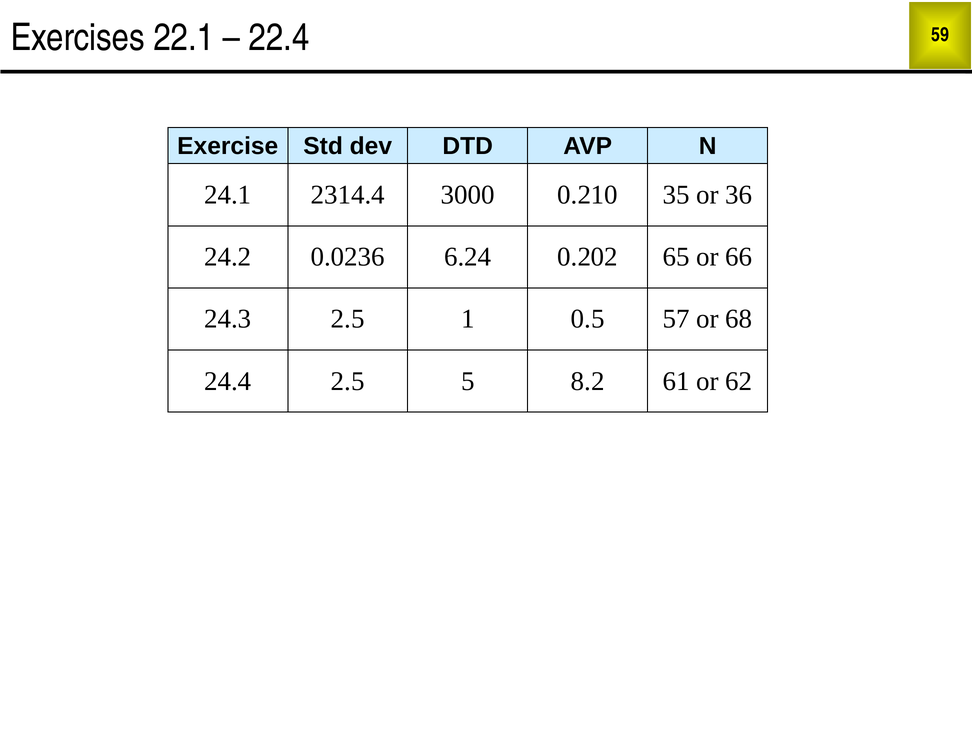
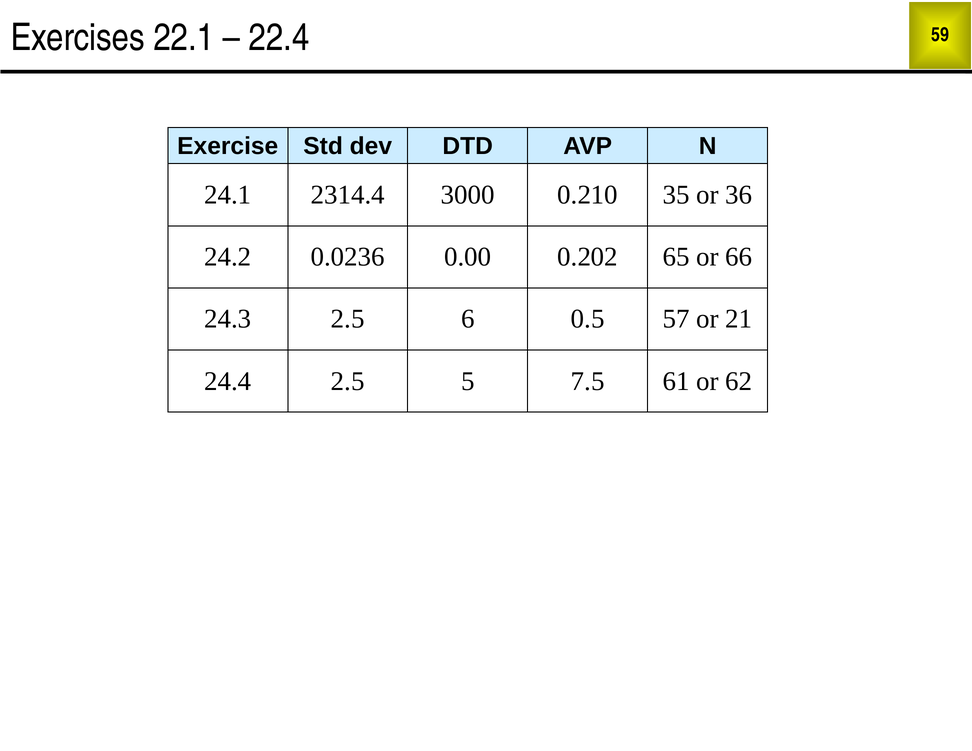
6.24: 6.24 -> 0.00 (468, 257)
1: 1 -> 6 (468, 319)
68: 68 -> 21 (739, 319)
8.2: 8.2 -> 7.5 (588, 381)
